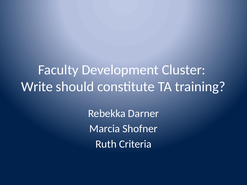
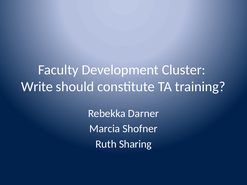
Criteria: Criteria -> Sharing (135, 144)
